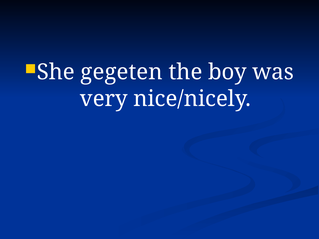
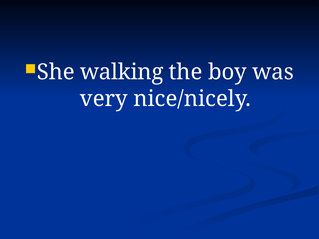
gegeten: gegeten -> walking (122, 72)
